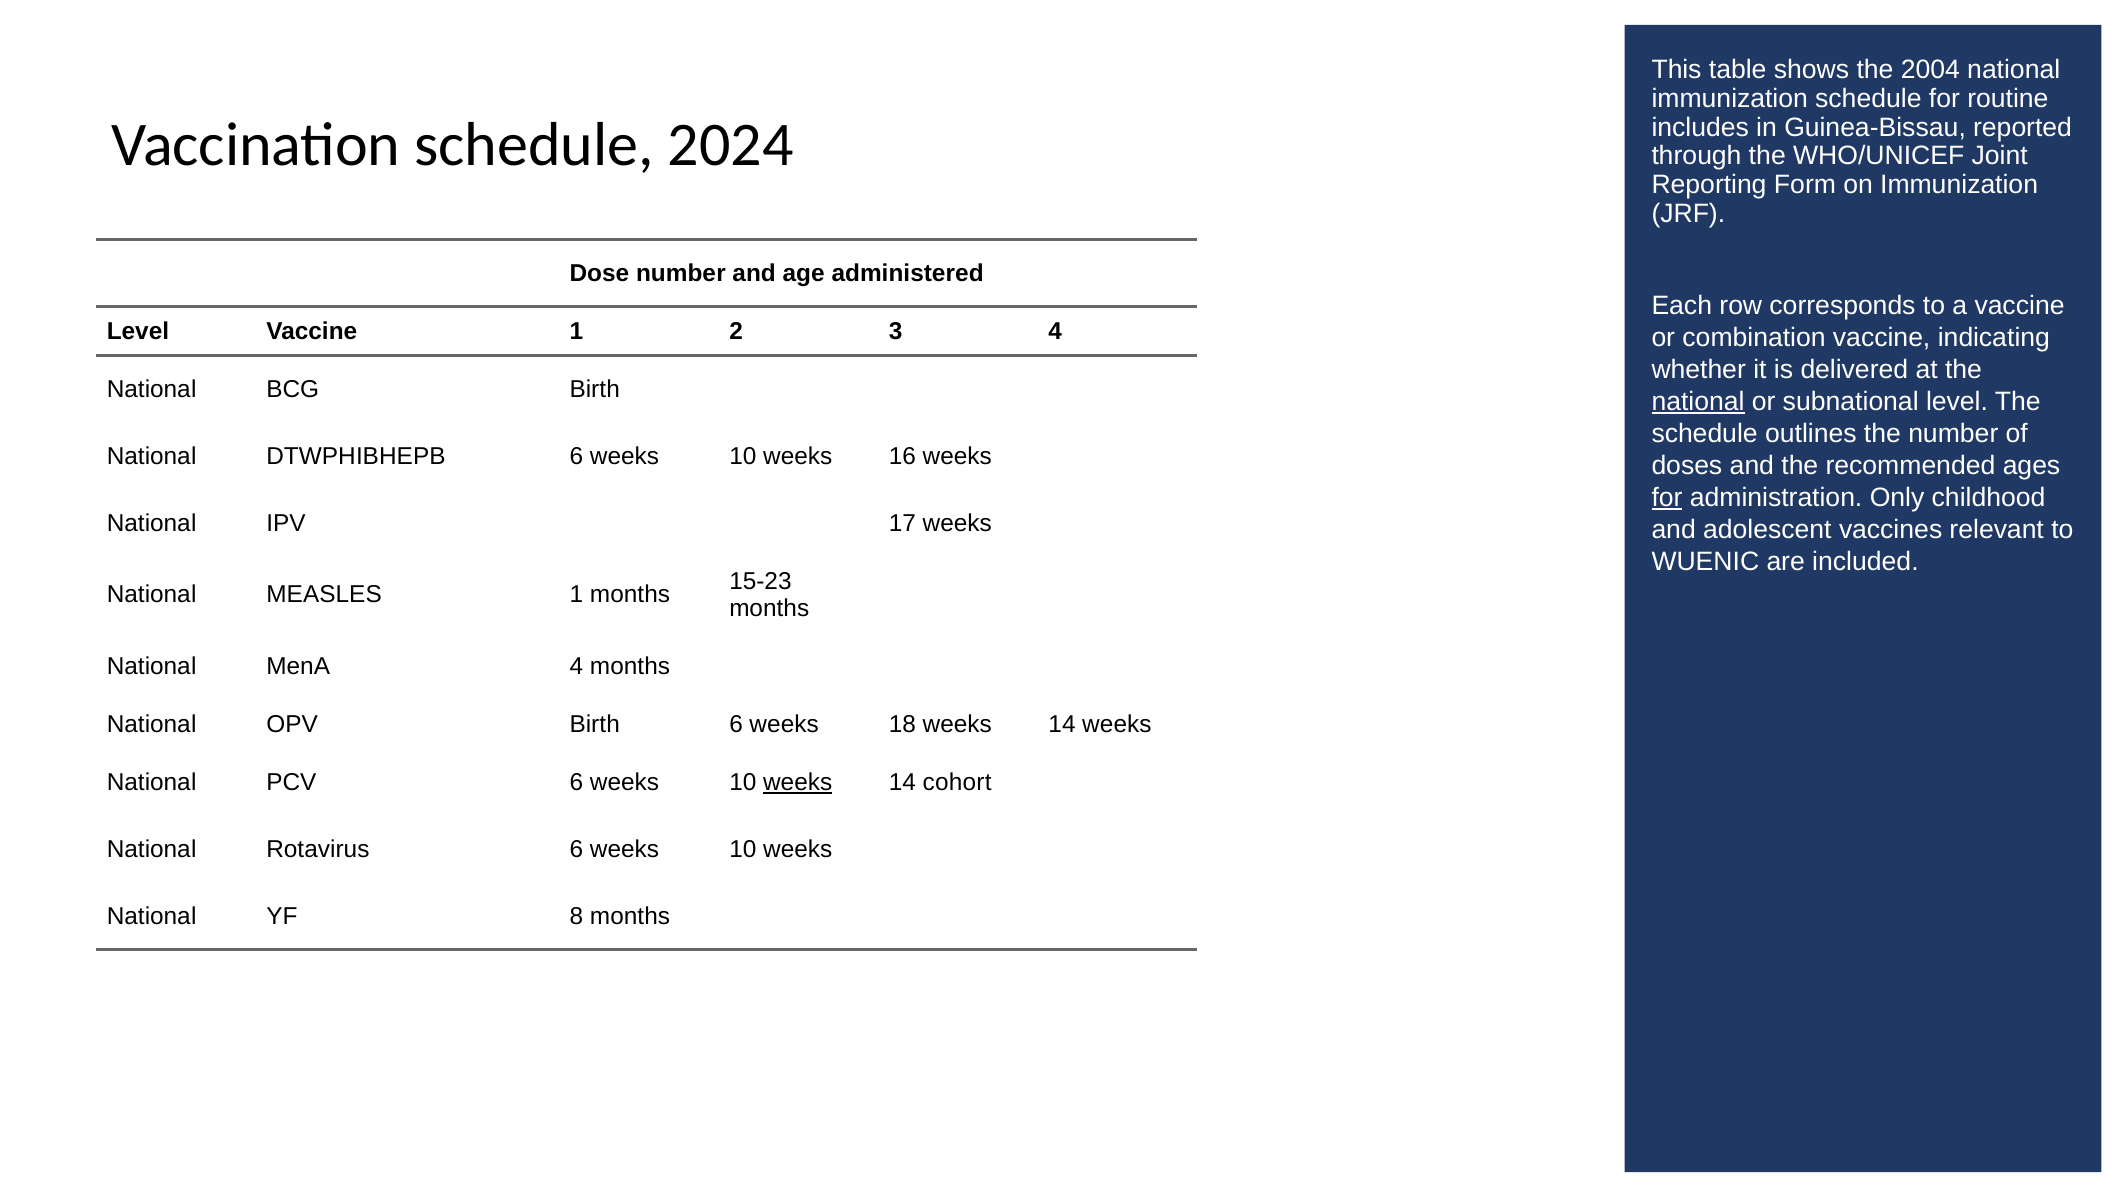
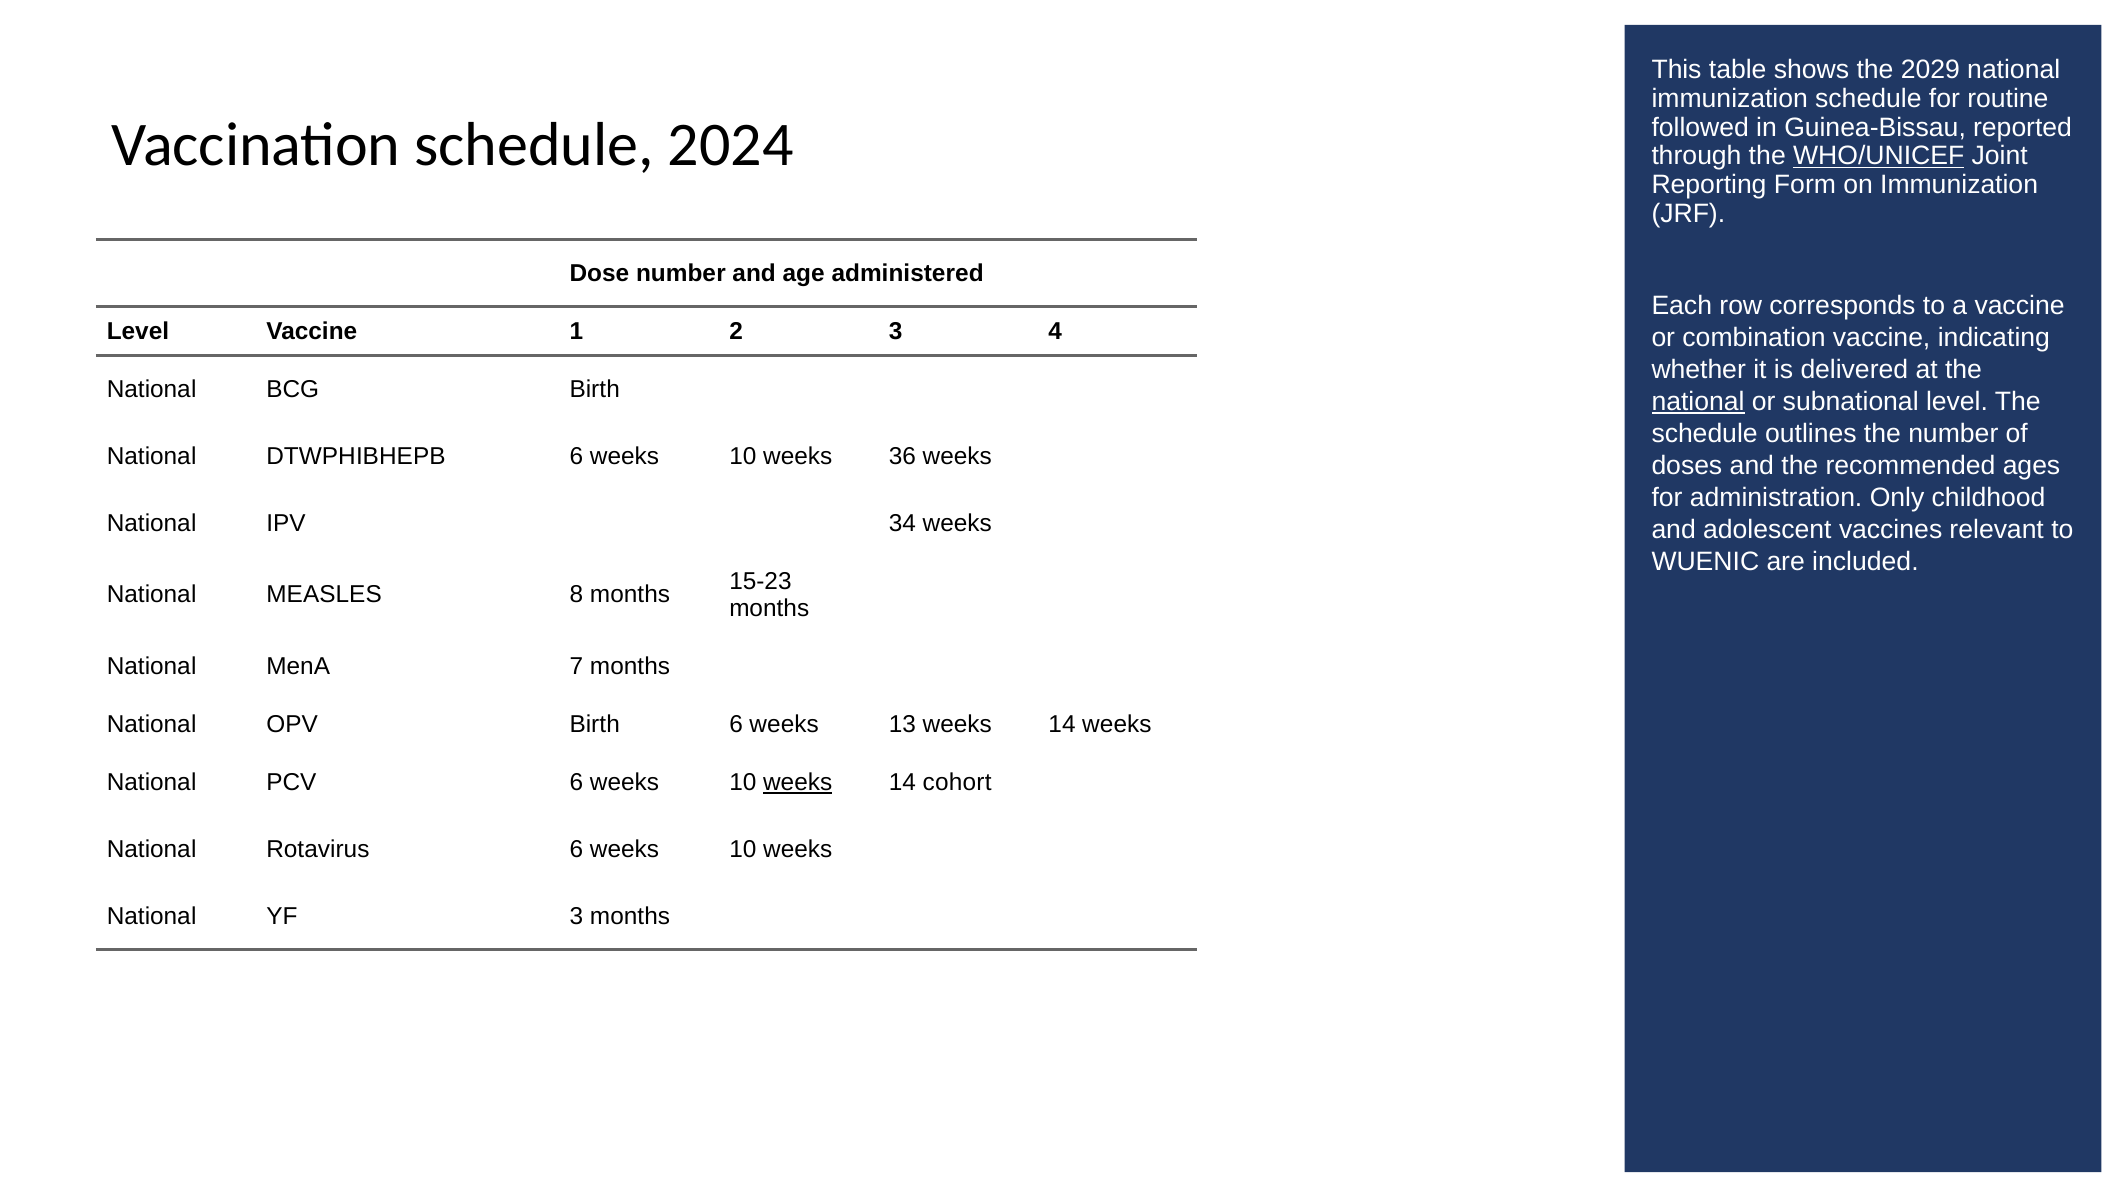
2004: 2004 -> 2029 (1930, 70)
includes: includes -> followed (1700, 127)
WHO/UNICEF underline: none -> present (1879, 156)
16: 16 -> 36 (902, 456)
for underline: present -> none (1667, 497)
17: 17 -> 34 (902, 523)
MEASLES 1: 1 -> 8 (576, 595)
MenA 4: 4 -> 7 (576, 666)
18: 18 -> 13 (902, 725)
YF 8: 8 -> 3 (576, 916)
